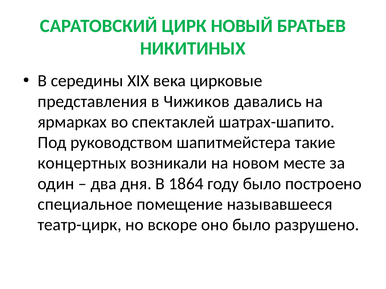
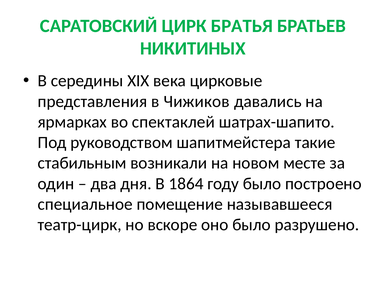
НОВЫЙ: НОВЫЙ -> БРАТЬЯ (242, 26)
концертных: концертных -> стабильным (82, 163)
